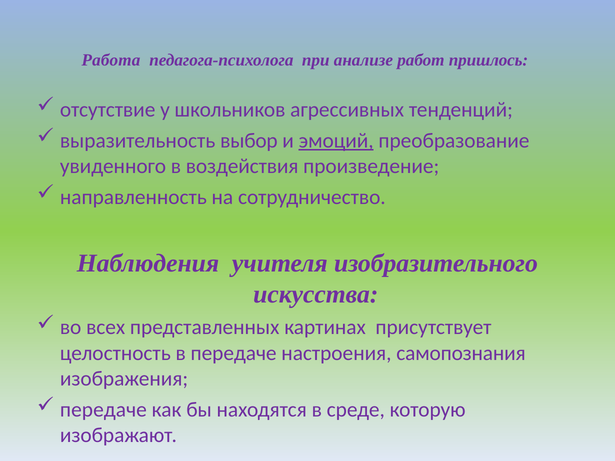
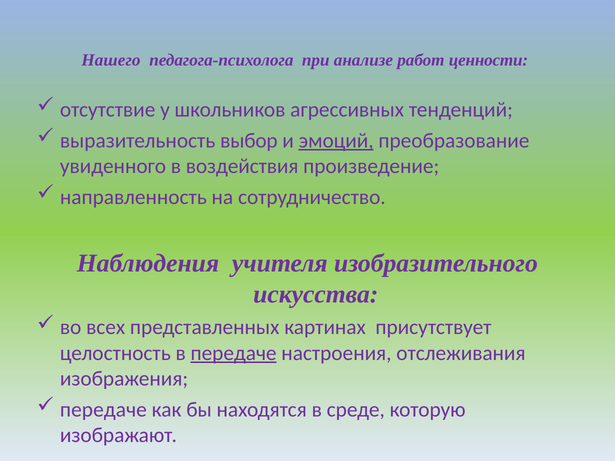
Работа: Работа -> Нашего (111, 60)
пришлось: пришлось -> ценности (488, 60)
передаче underline: none -> present (234, 353)
самопознания: самопознания -> отслеживания (461, 353)
